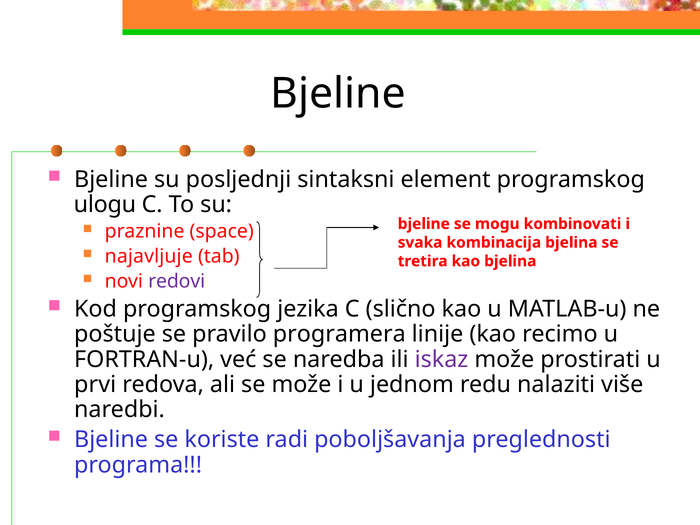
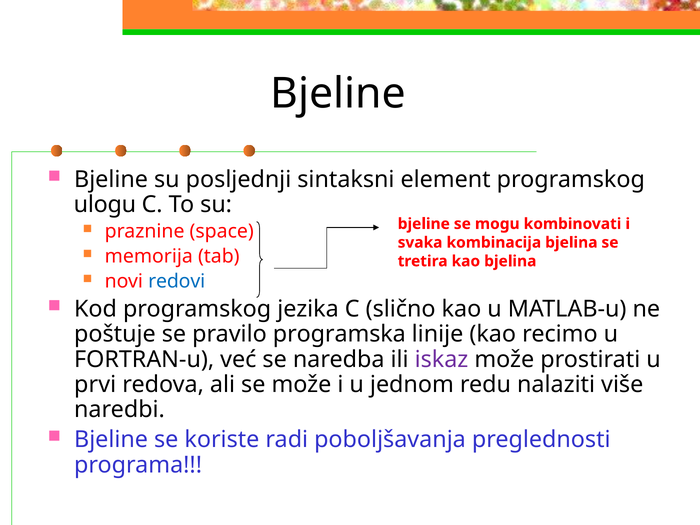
najavljuje: najavljuje -> memorija (149, 256)
redovi colour: purple -> blue (177, 281)
programera: programera -> programska (339, 334)
